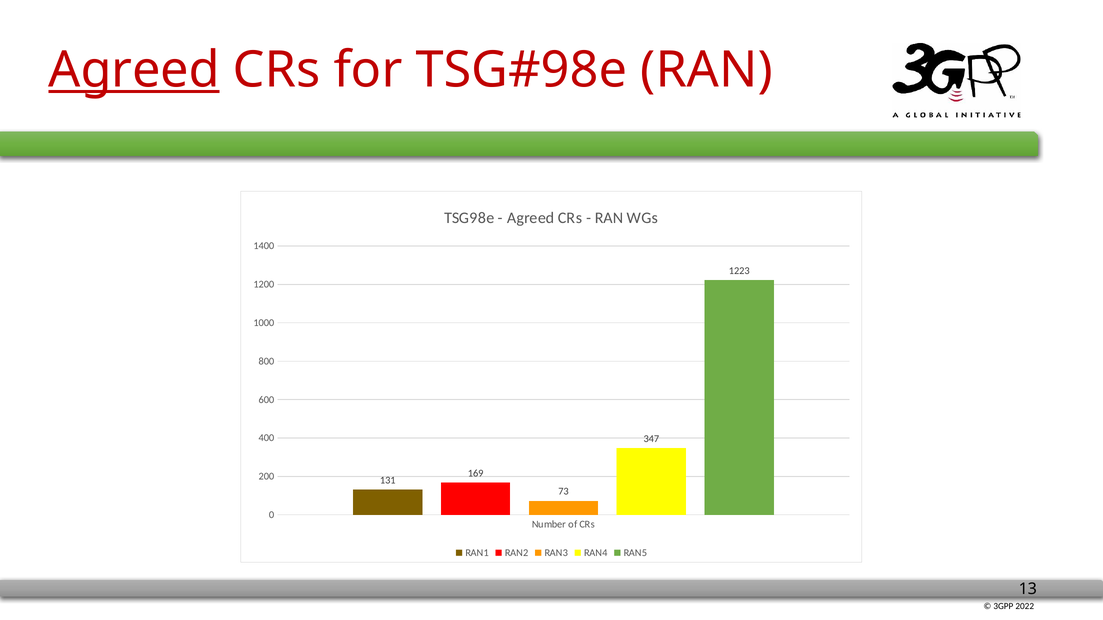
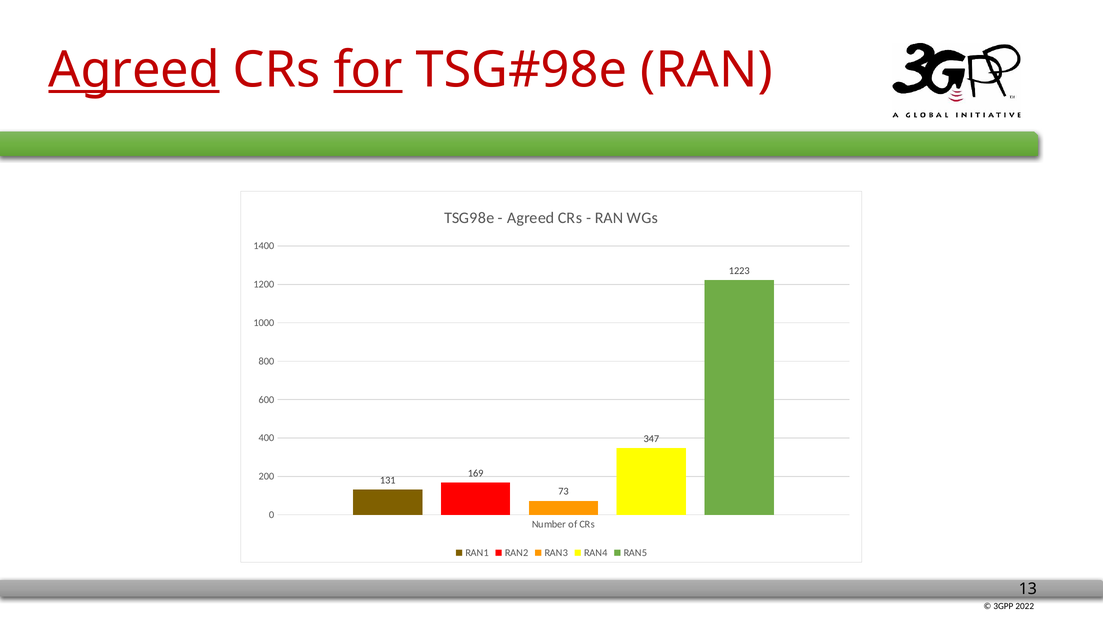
for underline: none -> present (368, 70)
